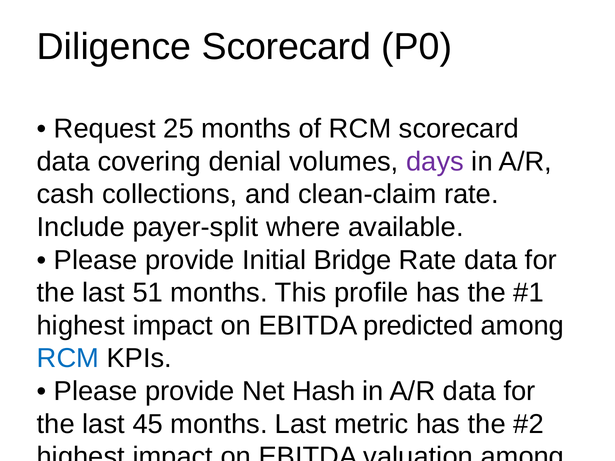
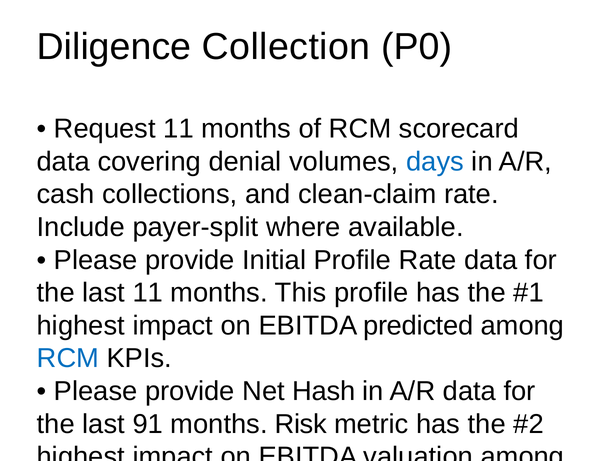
Diligence Scorecard: Scorecard -> Collection (286, 47)
Request 25: 25 -> 11 (179, 129)
days colour: purple -> blue (435, 162)
Initial Bridge: Bridge -> Profile (352, 260)
last 51: 51 -> 11 (148, 293)
45: 45 -> 91 (148, 424)
months Last: Last -> Risk (301, 424)
